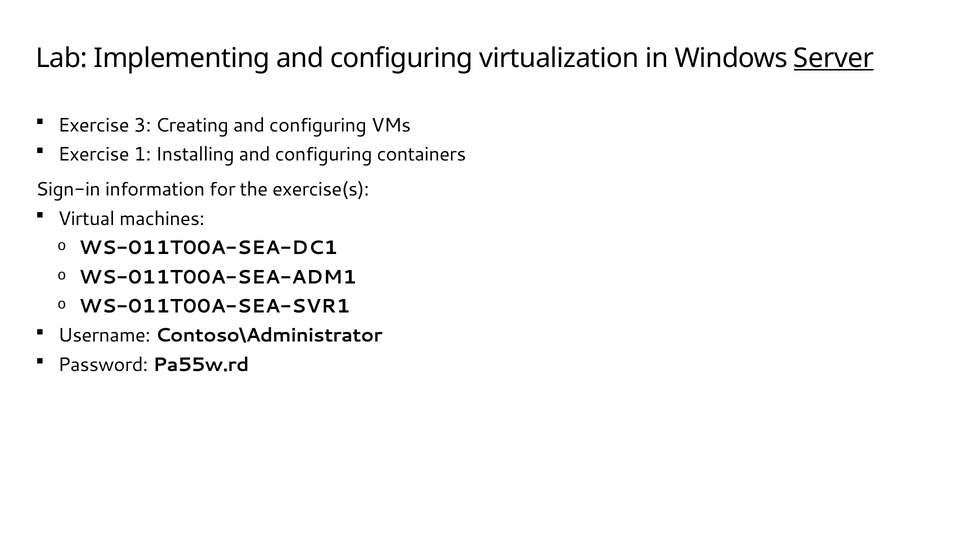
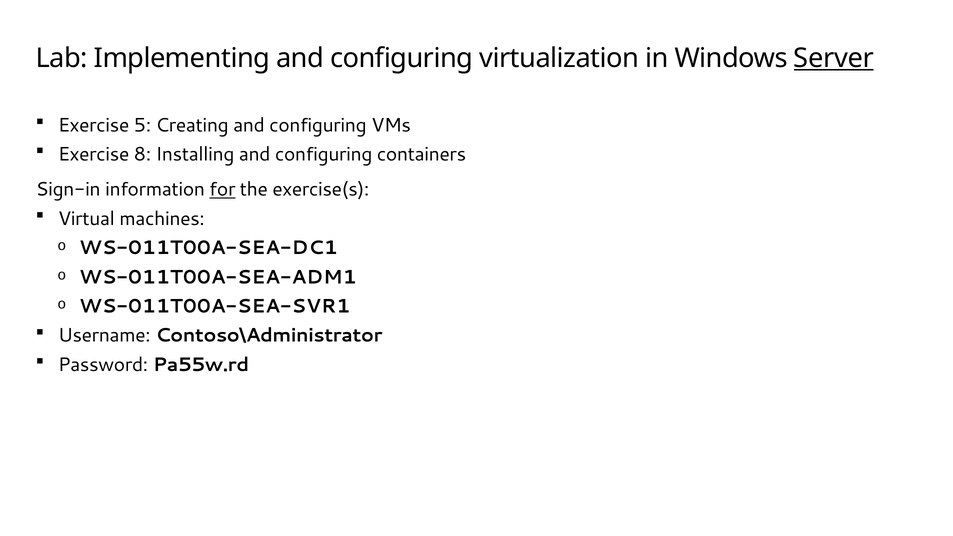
3: 3 -> 5 (142, 125)
1: 1 -> 8 (142, 154)
for underline: none -> present (222, 189)
